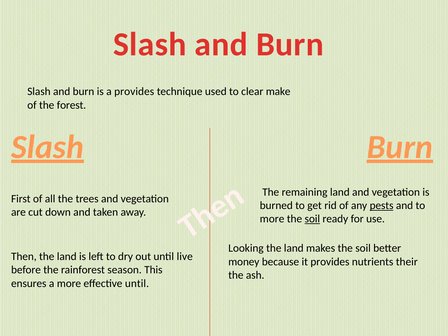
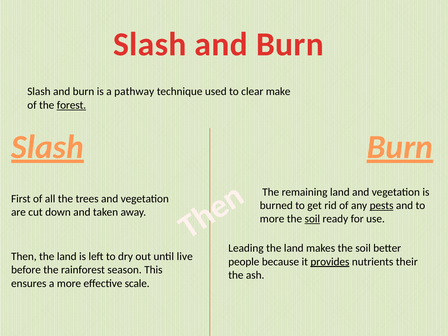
a provides: provides -> pathway (134, 92)
forest underline: none -> present (71, 105)
Looking: Looking -> Leading (246, 248)
money: money -> people (244, 262)
provides underline: none -> present (330, 262)
effective until: until -> scale (137, 283)
